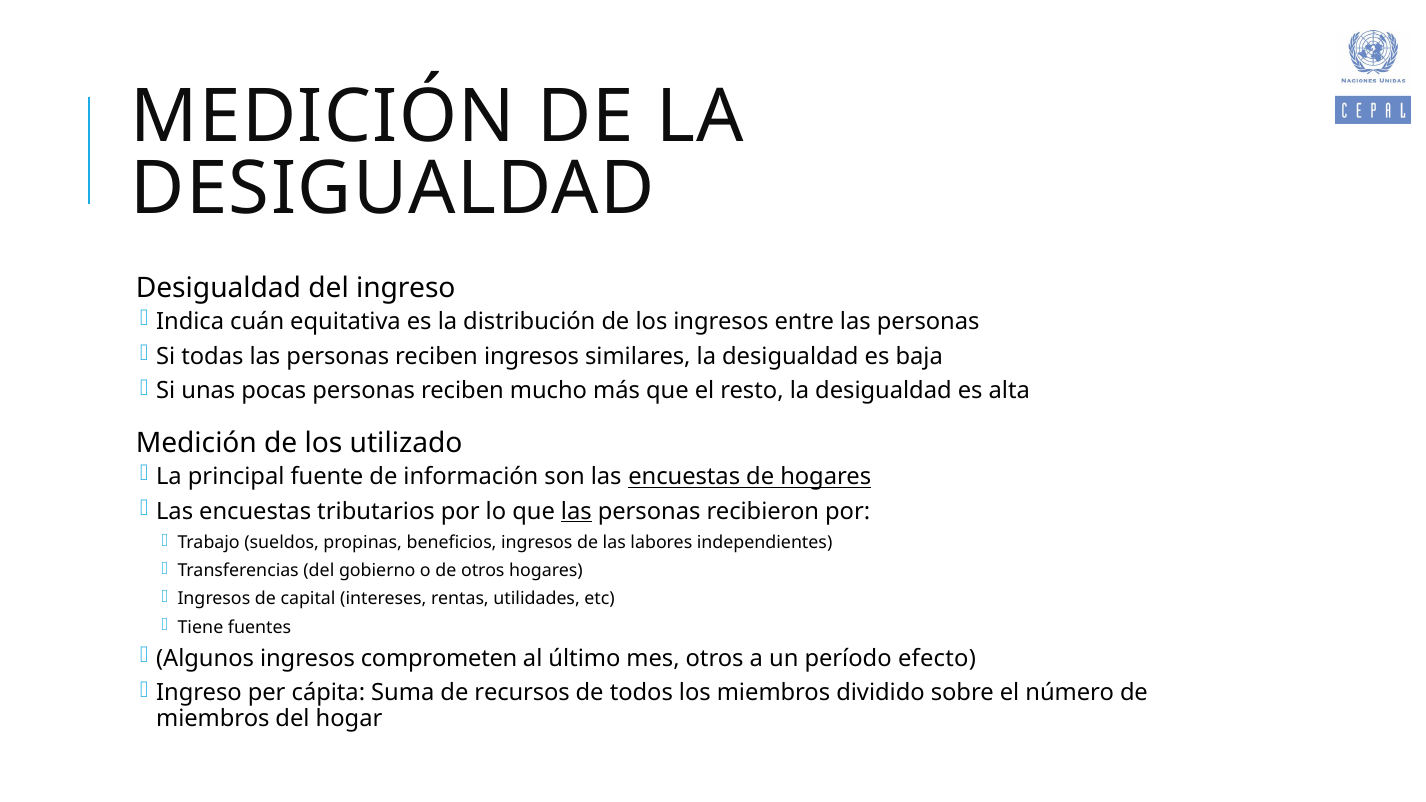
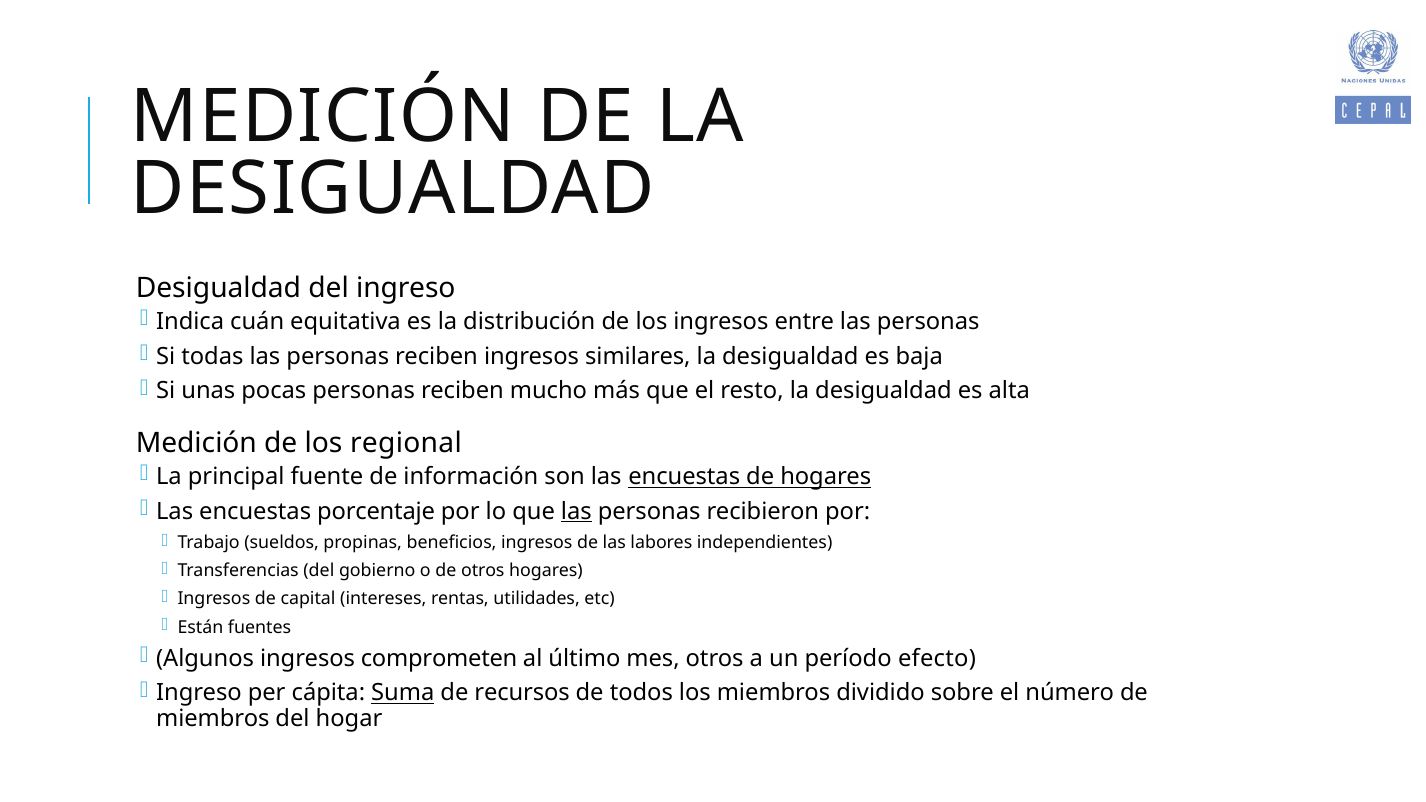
utilizado: utilizado -> regional (406, 443)
tributarios: tributarios -> porcentaje (376, 511)
Tiene: Tiene -> Están (200, 627)
Suma underline: none -> present (403, 693)
